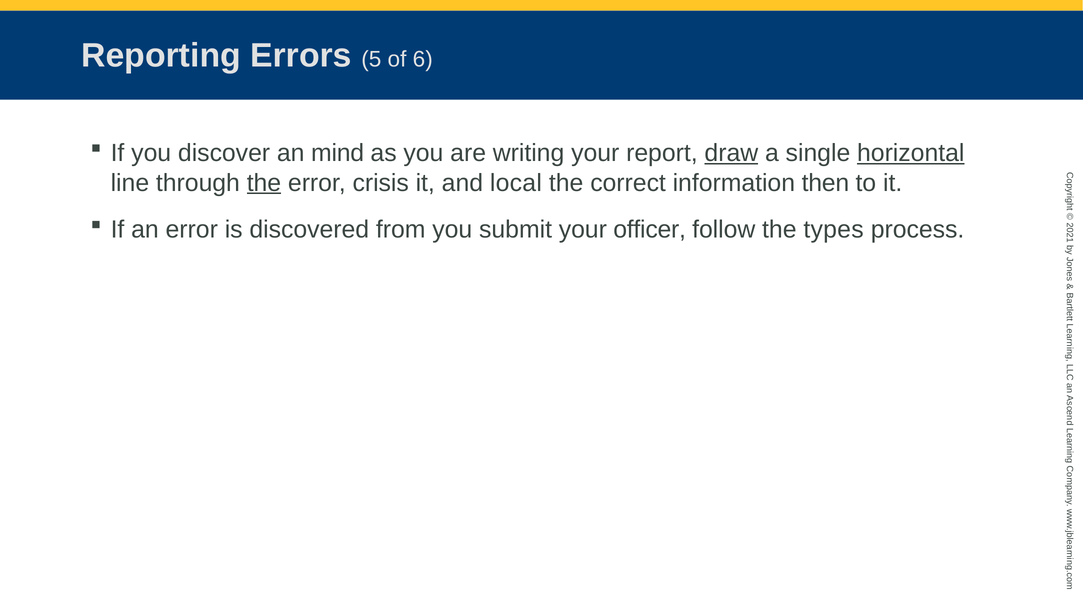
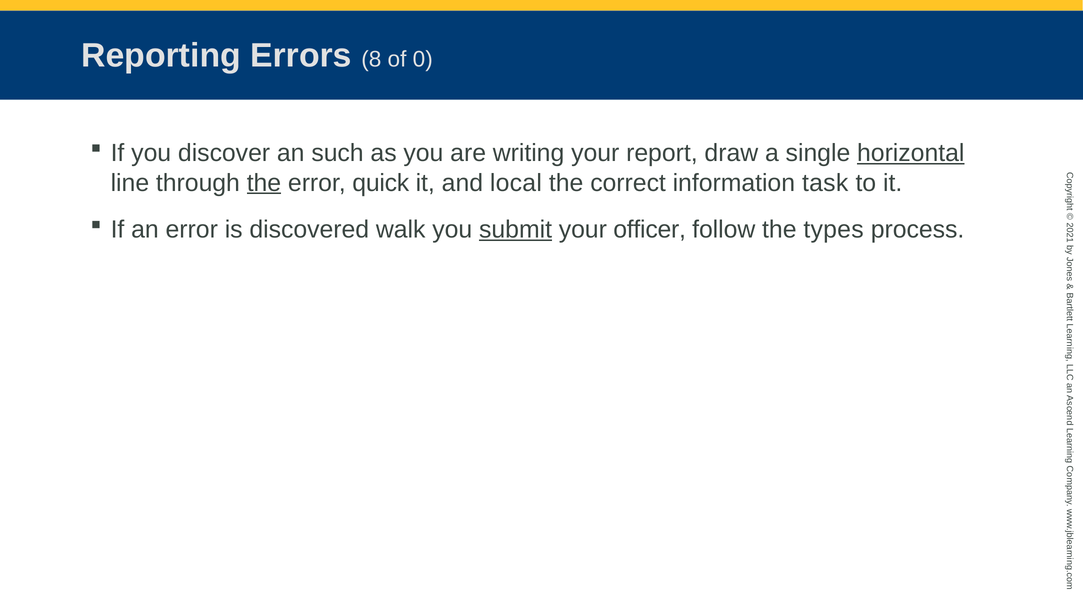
5: 5 -> 8 (371, 59)
of 6: 6 -> 0 (423, 59)
mind: mind -> such (338, 153)
draw underline: present -> none (731, 153)
crisis: crisis -> quick (381, 183)
then: then -> task (825, 183)
from: from -> walk (401, 230)
submit underline: none -> present (516, 230)
